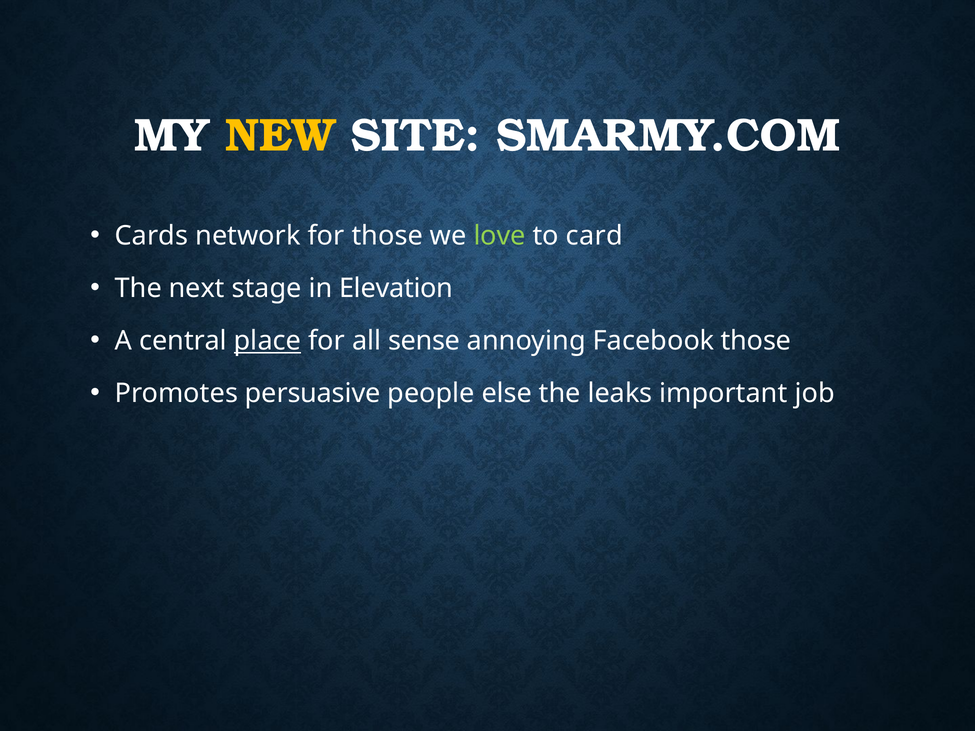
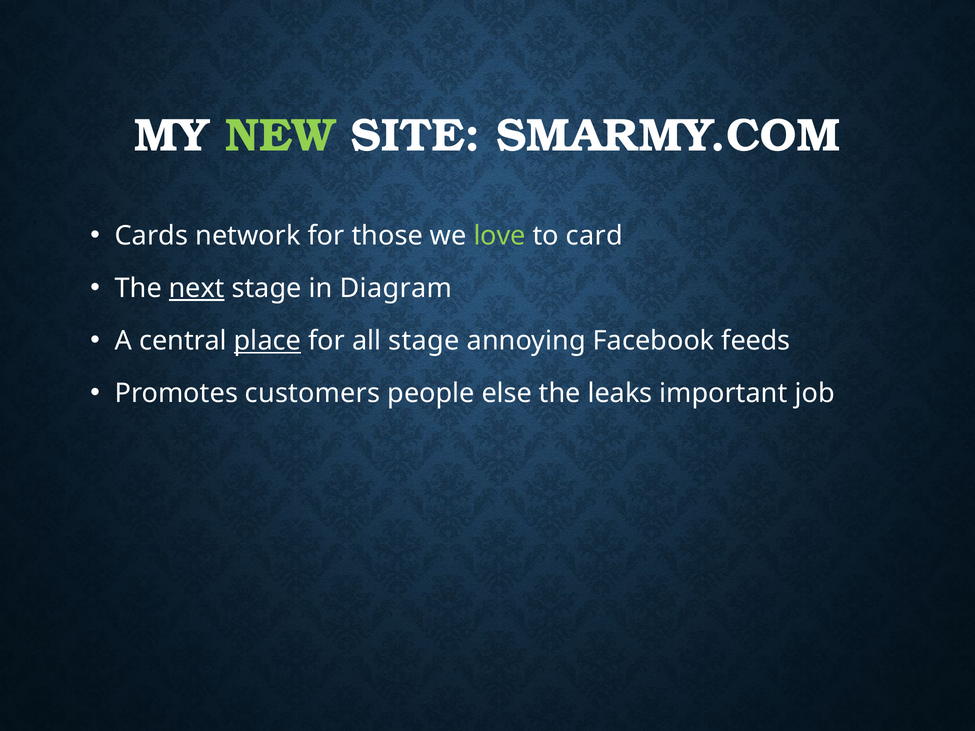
NEW colour: yellow -> light green (280, 135)
next underline: none -> present (197, 289)
Elevation: Elevation -> Diagram (396, 289)
all sense: sense -> stage (424, 341)
Facebook those: those -> feeds (756, 341)
persuasive: persuasive -> customers (313, 394)
